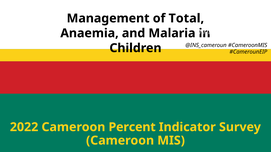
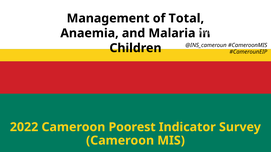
Percent: Percent -> Poorest (132, 127)
